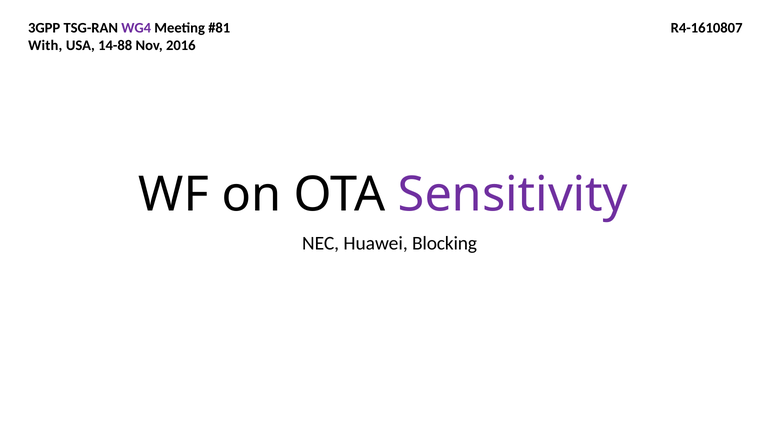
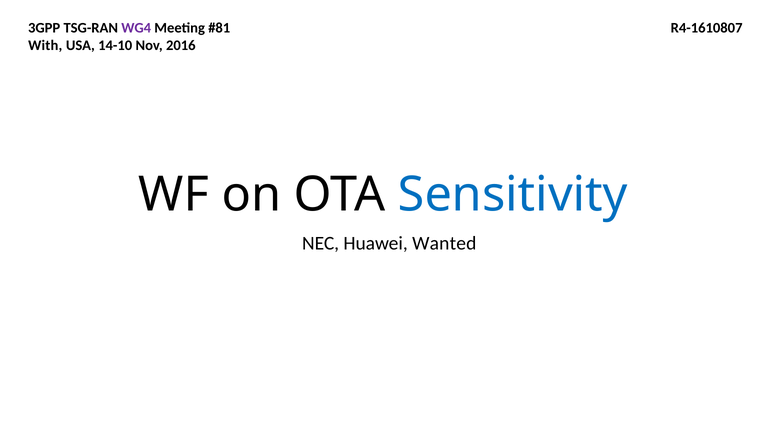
14-88: 14-88 -> 14-10 (115, 46)
Sensitivity colour: purple -> blue (513, 195)
Blocking: Blocking -> Wanted (444, 243)
